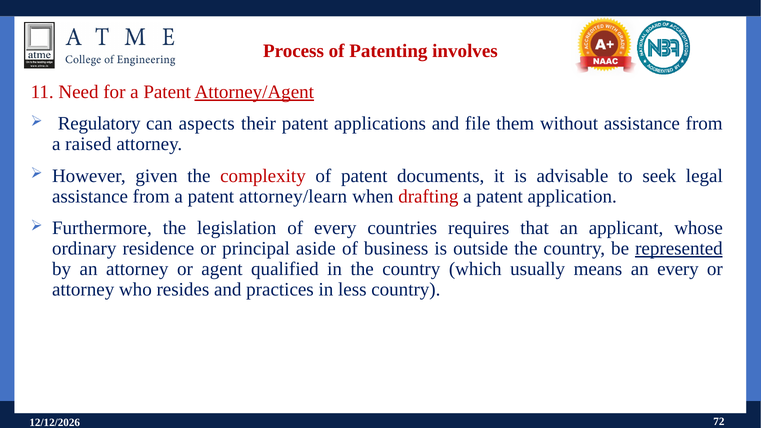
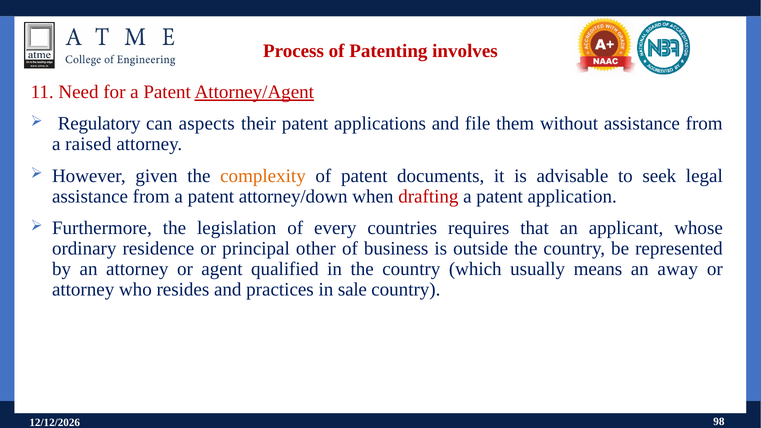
complexity colour: red -> orange (263, 176)
attorney/learn: attorney/learn -> attorney/down (293, 196)
aside: aside -> other (316, 249)
represented underline: present -> none (679, 249)
an every: every -> away (678, 269)
less: less -> sale (352, 290)
72: 72 -> 98 (719, 422)
